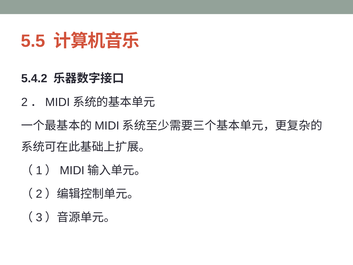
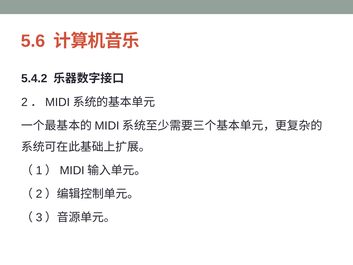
5.5: 5.5 -> 5.6 (33, 41)
